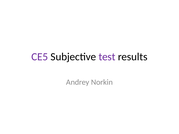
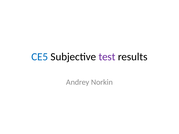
CE5 colour: purple -> blue (40, 57)
